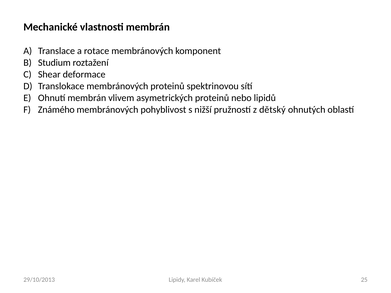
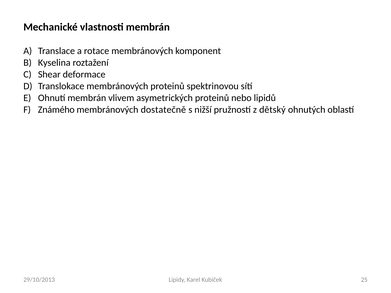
Studium: Studium -> Kyselina (54, 63)
pohyblivost: pohyblivost -> dostatečně (163, 110)
